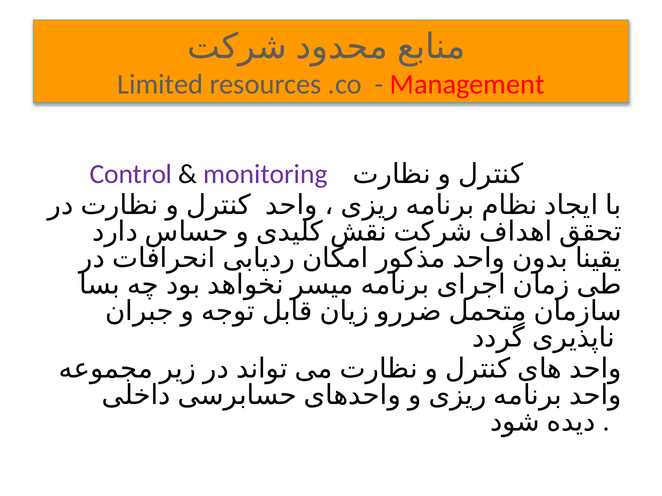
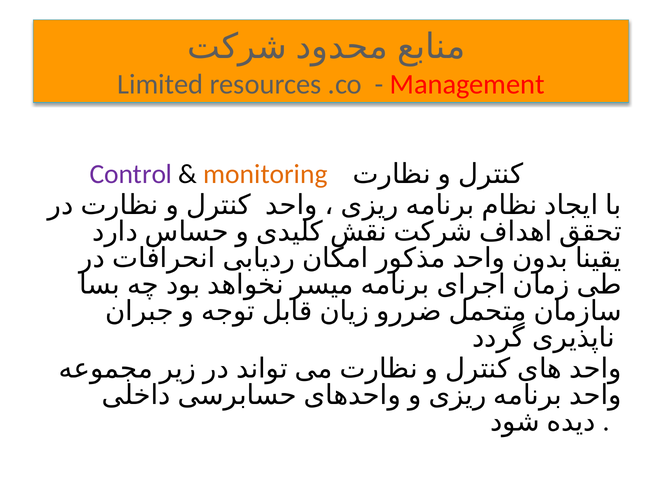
monitoring colour: purple -> orange (266, 174)
